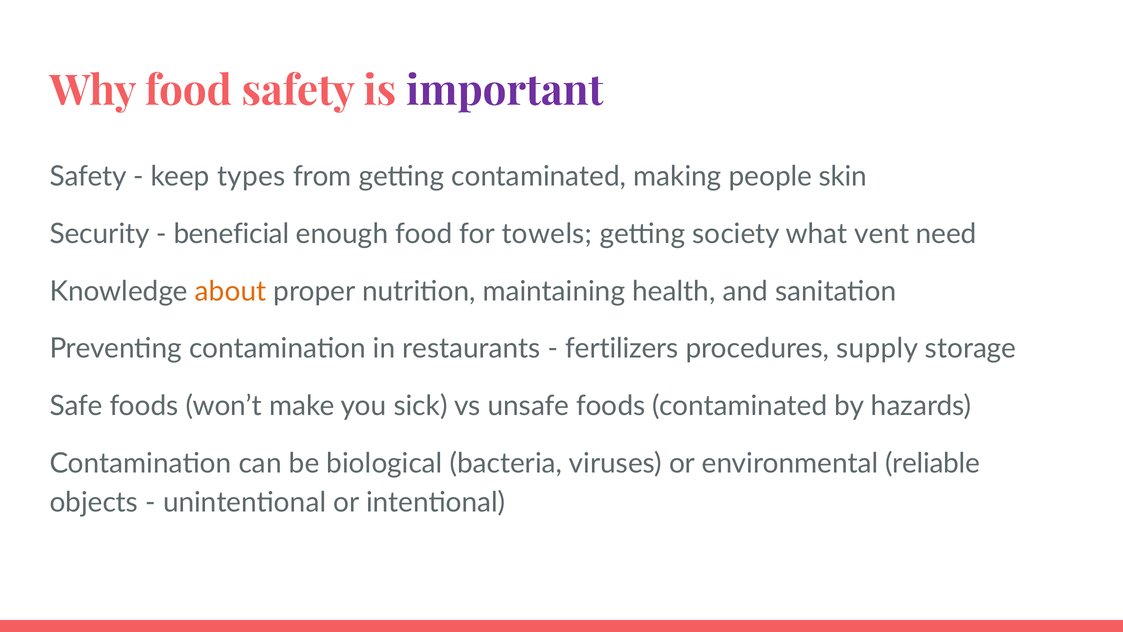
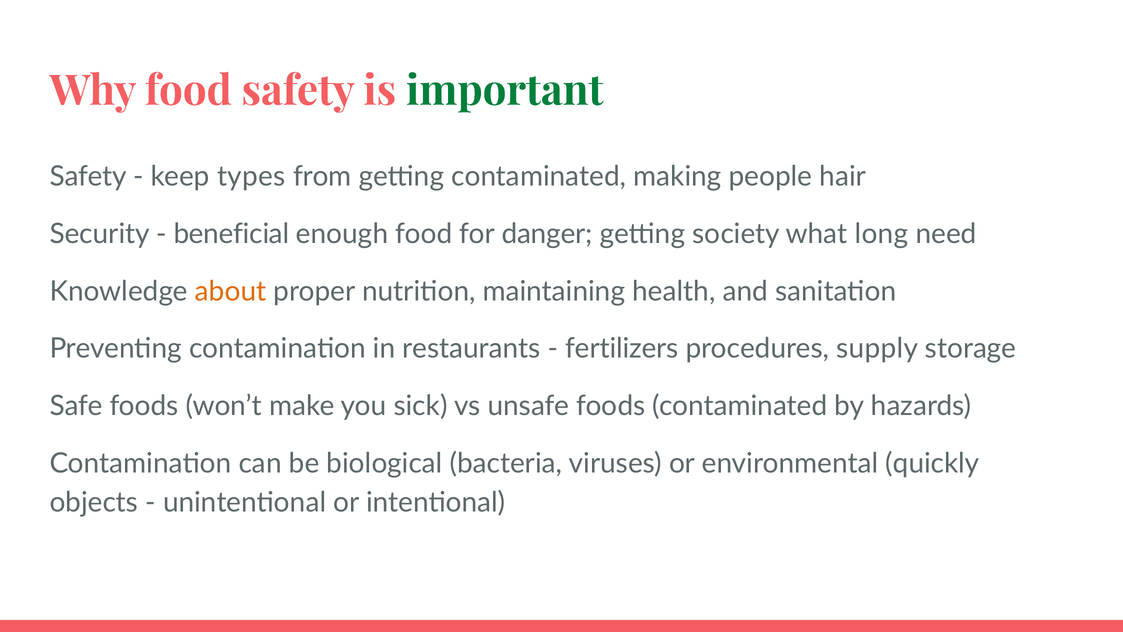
important colour: purple -> green (505, 91)
skin: skin -> hair (843, 176)
towels: towels -> danger (547, 234)
vent: vent -> long (882, 234)
reliable: reliable -> quickly (932, 463)
